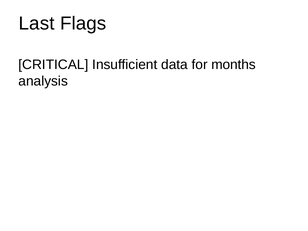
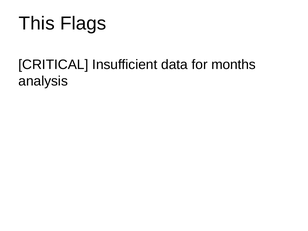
Last: Last -> This (37, 23)
